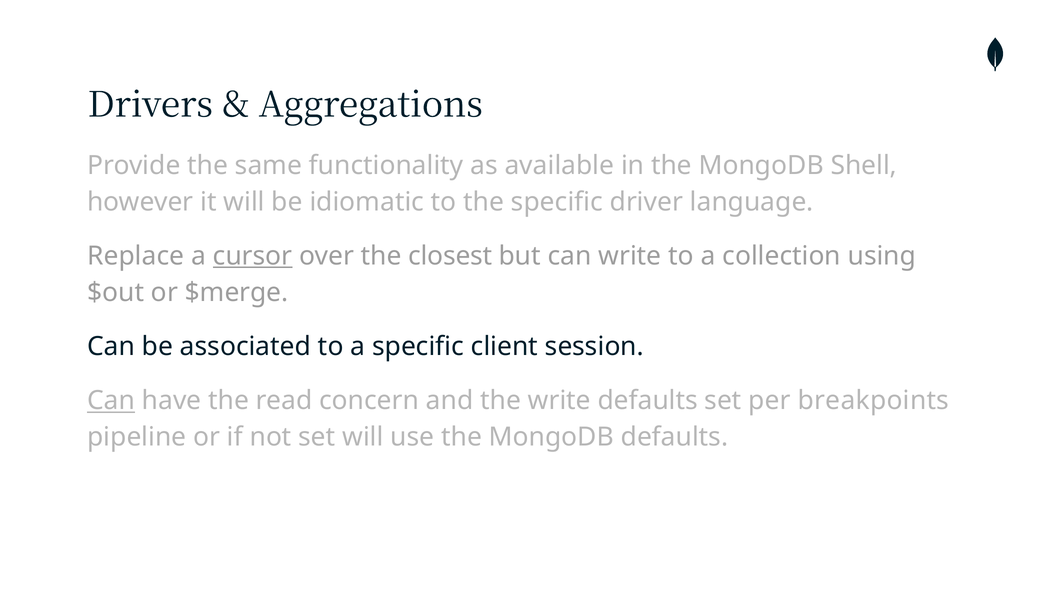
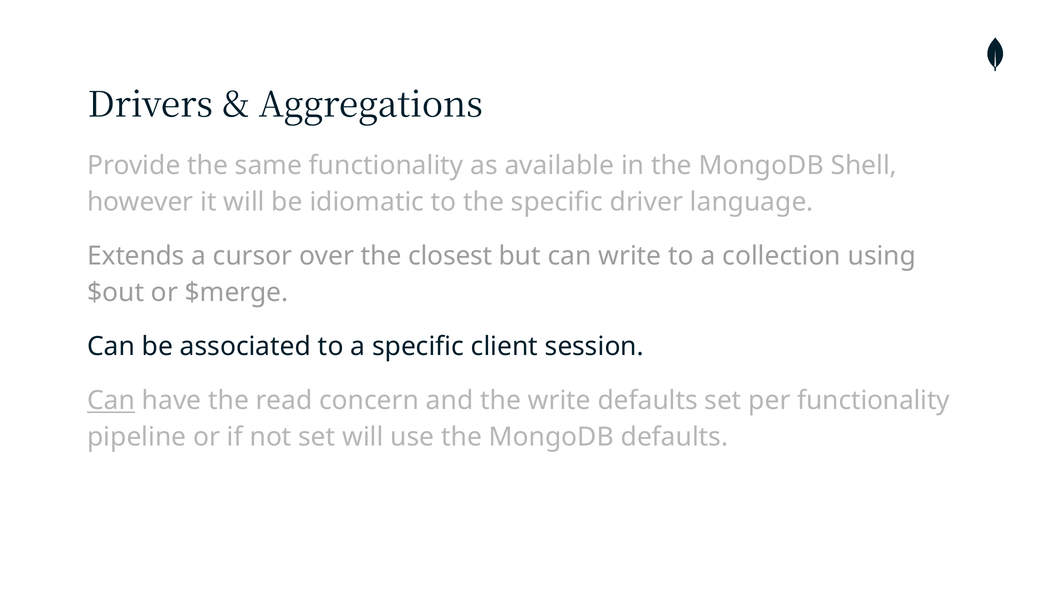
Replace: Replace -> Extends (136, 256)
cursor underline: present -> none (253, 256)
per breakpoints: breakpoints -> functionality (874, 401)
